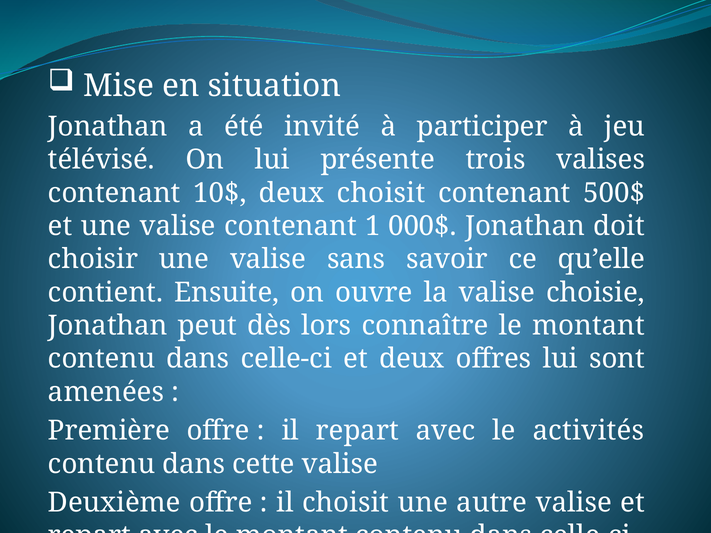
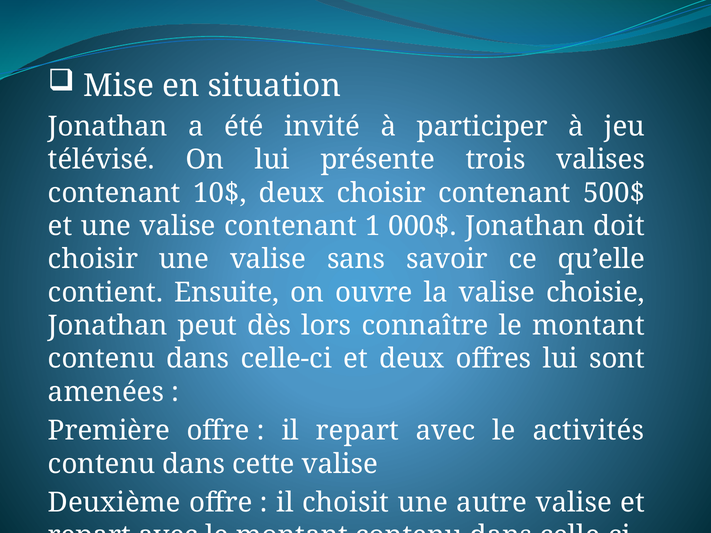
deux choisit: choisit -> choisir (381, 193)
